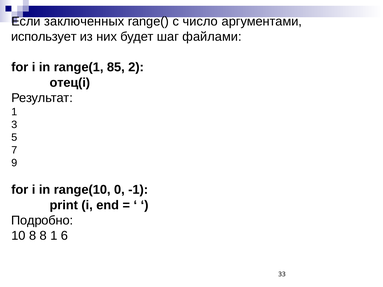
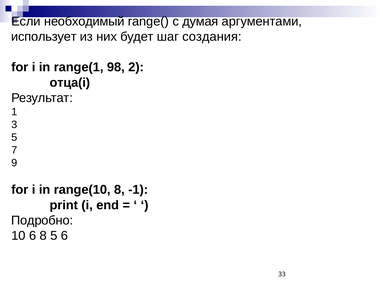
заключенных: заключенных -> необходимый (84, 21)
число: число -> думая (200, 21)
файлами: файлами -> создания (212, 37)
85: 85 -> 98 (116, 67)
отец(i: отец(i -> отца(i (70, 83)
range(10 0: 0 -> 8 (119, 190)
10 8: 8 -> 6 (33, 236)
8 1: 1 -> 5 (54, 236)
